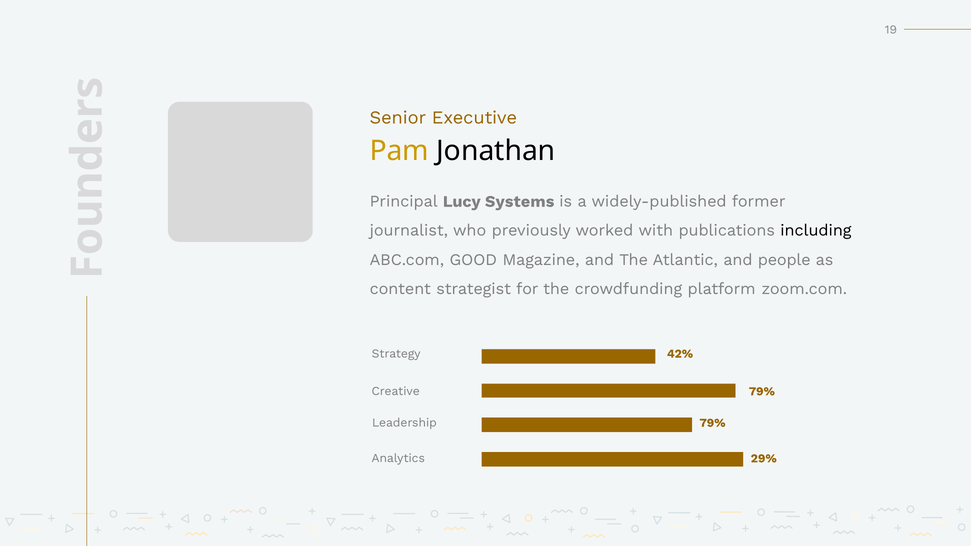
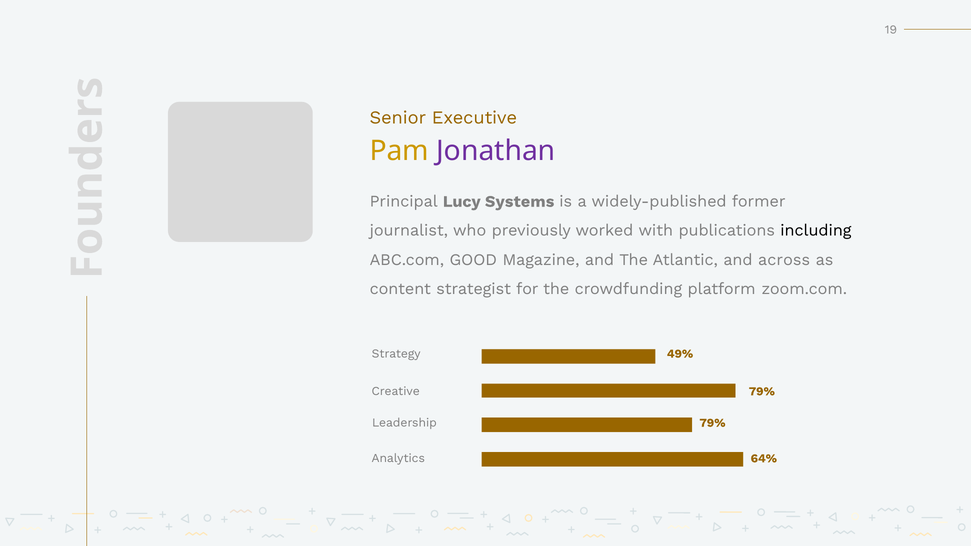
Jonathan colour: black -> purple (496, 151)
people: people -> across (784, 260)
42%: 42% -> 49% (680, 354)
29%: 29% -> 64% (764, 459)
